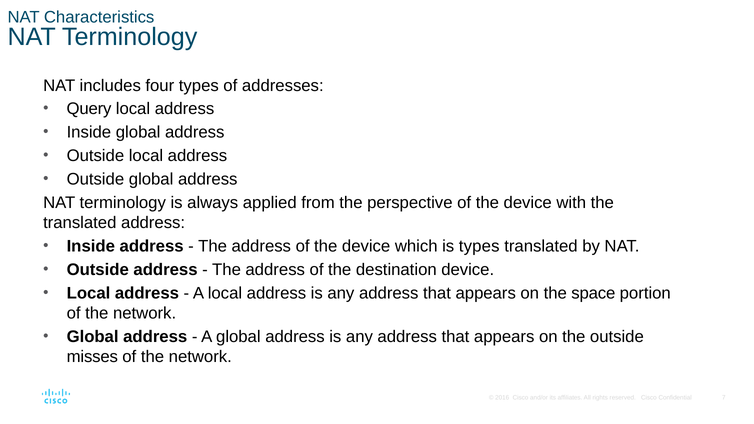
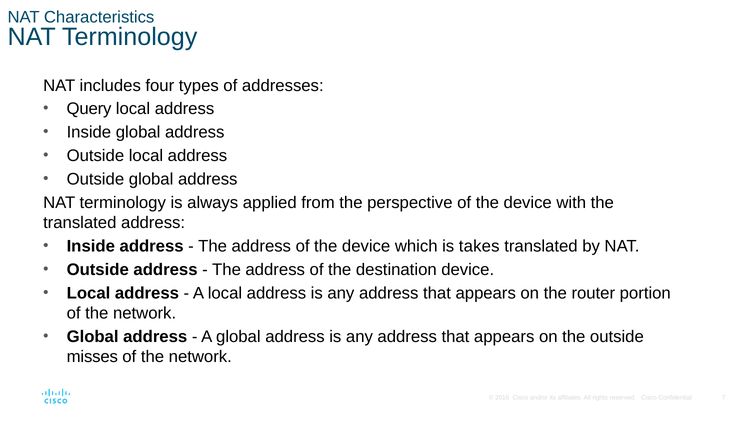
is types: types -> takes (479, 246)
space: space -> router (593, 293)
